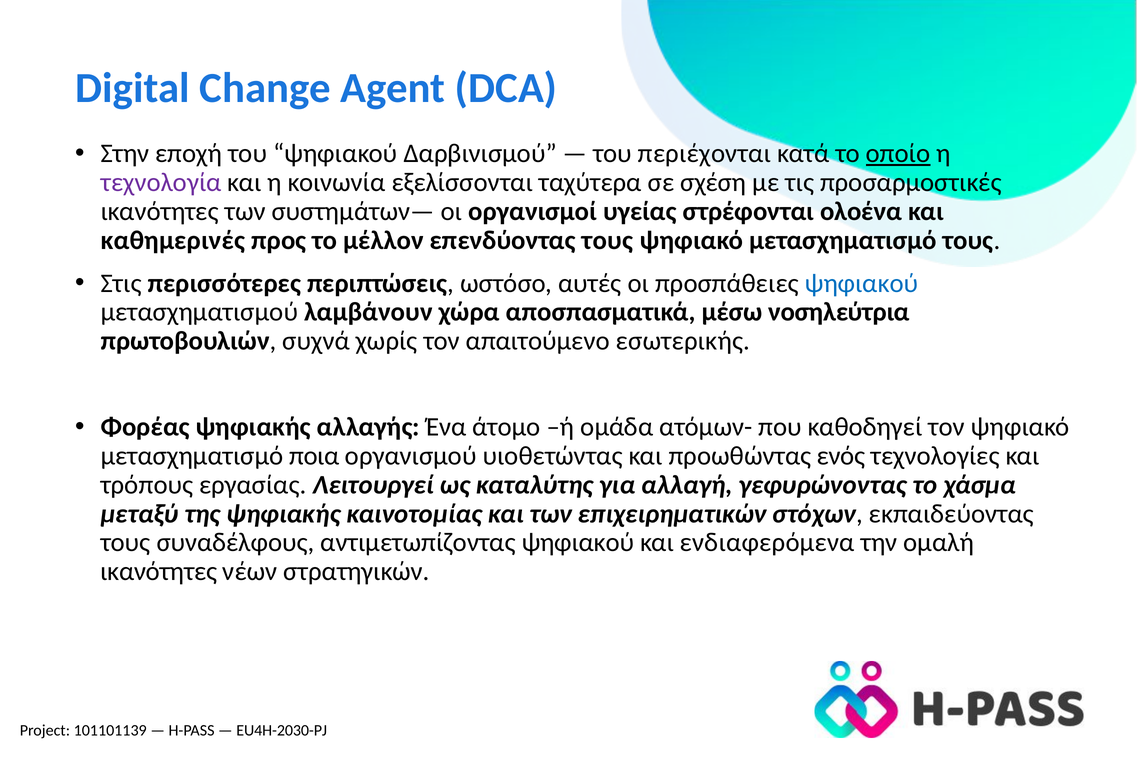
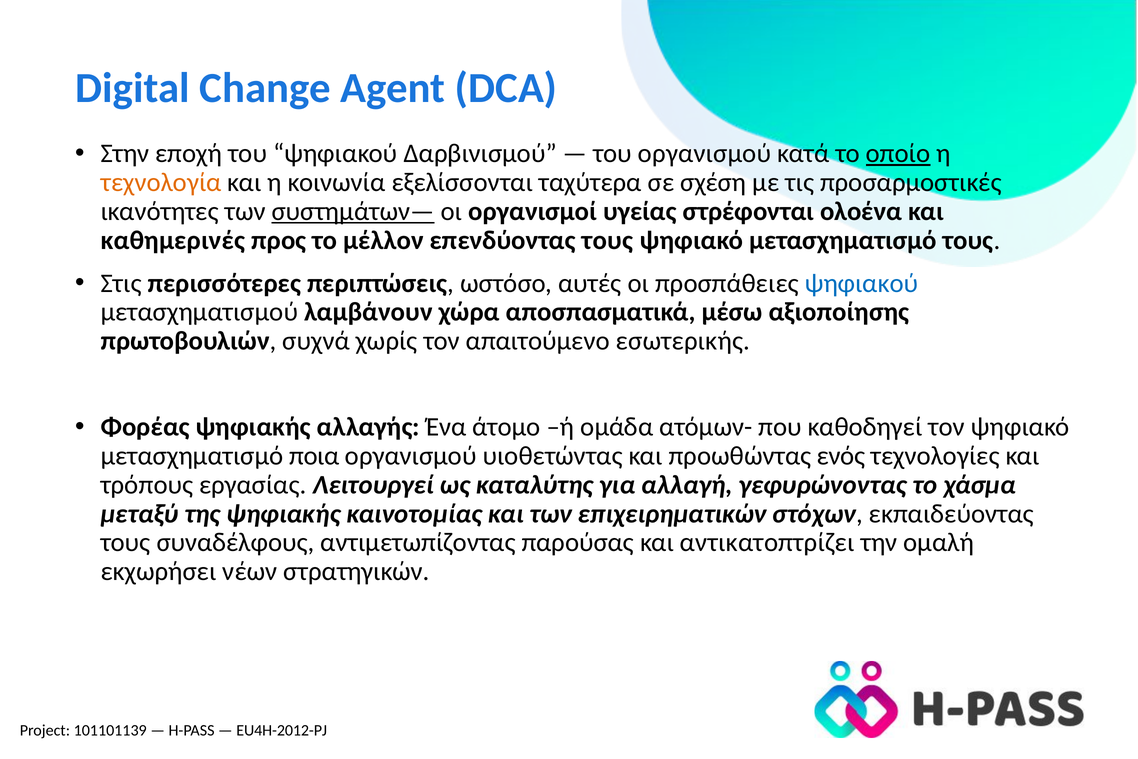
του περιέχονται: περιέχονται -> οργανισμού (705, 153)
τεχνολογία colour: purple -> orange (161, 182)
συστημάτων— underline: none -> present (353, 211)
νοσηλεύτρια: νοσηλεύτρια -> αξιοποίησης (839, 312)
αντιμετωπίζοντας ψηφιακού: ψηφιακού -> παρούσας (578, 542)
ενδιαφερόμενα: ενδιαφερόμενα -> αντικατοπτρίζει (767, 542)
ικανότητες: ικανότητες -> εκχωρήσει (159, 571)
EU4H-2030-PJ: EU4H-2030-PJ -> EU4H-2012-PJ (282, 730)
